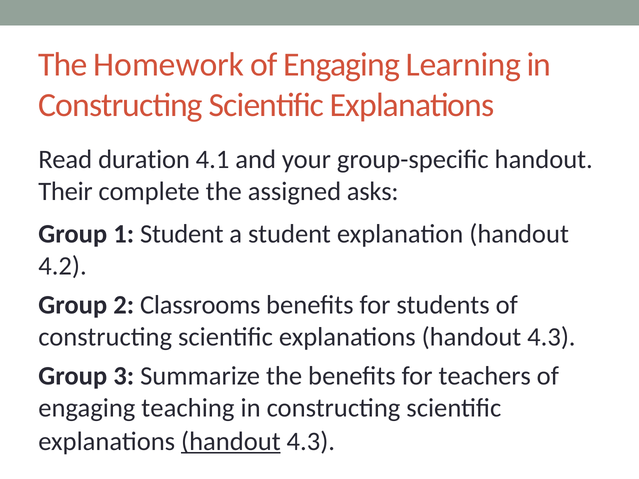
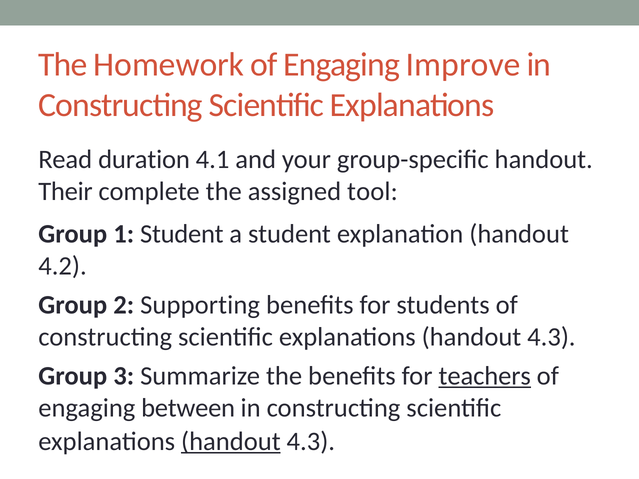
Learning: Learning -> Improve (463, 65)
asks: asks -> tool (372, 191)
Classrooms: Classrooms -> Supporting (200, 305)
teachers underline: none -> present (485, 376)
teaching: teaching -> between (188, 408)
